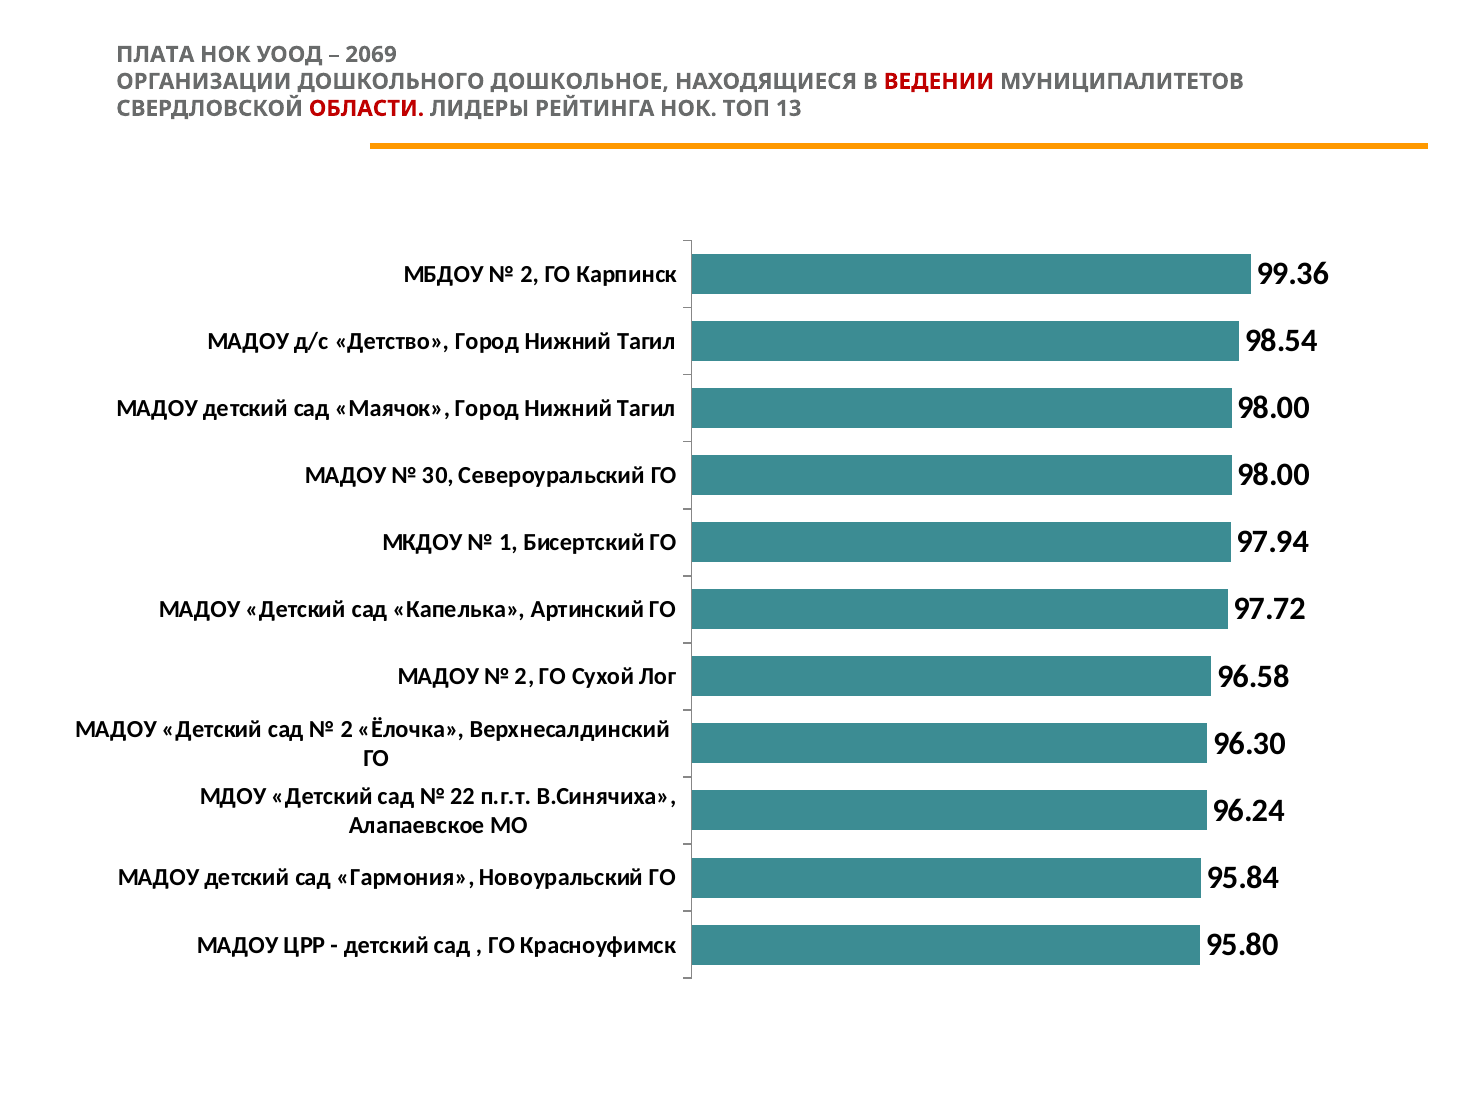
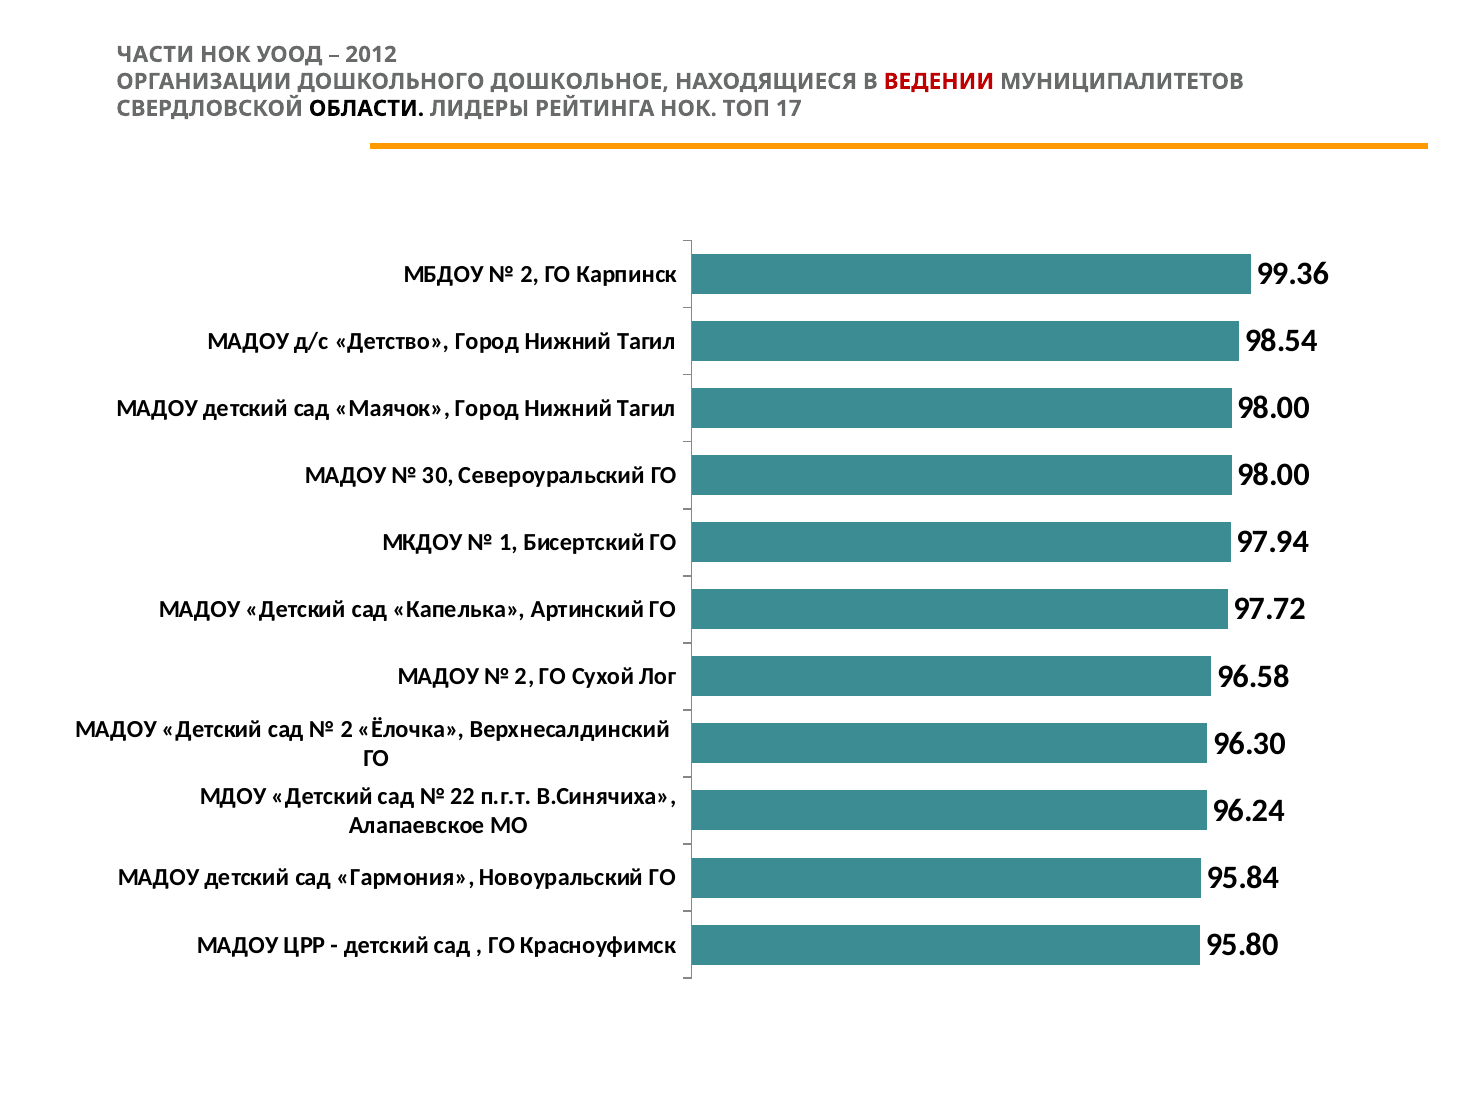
ПЛАТА: ПЛАТА -> ЧАСТИ (155, 55)
2069: 2069 -> 2012 (371, 55)
ОБЛАСТИ colour: red -> black (366, 109)
13: 13 -> 17 (789, 109)
